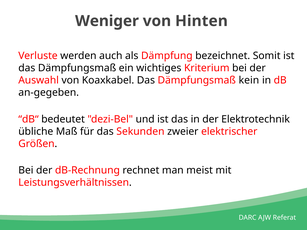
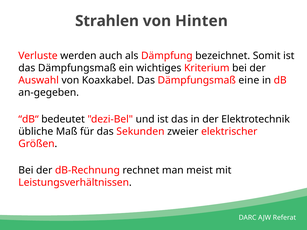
Weniger: Weniger -> Strahlen (107, 21)
kein: kein -> eine (249, 80)
